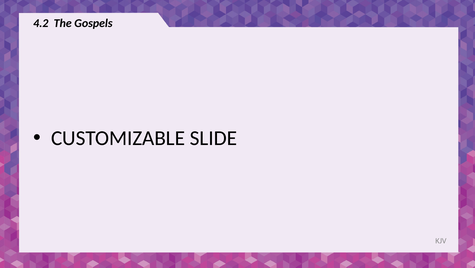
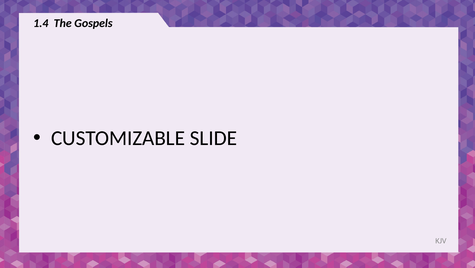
4.2: 4.2 -> 1.4 (41, 23)
